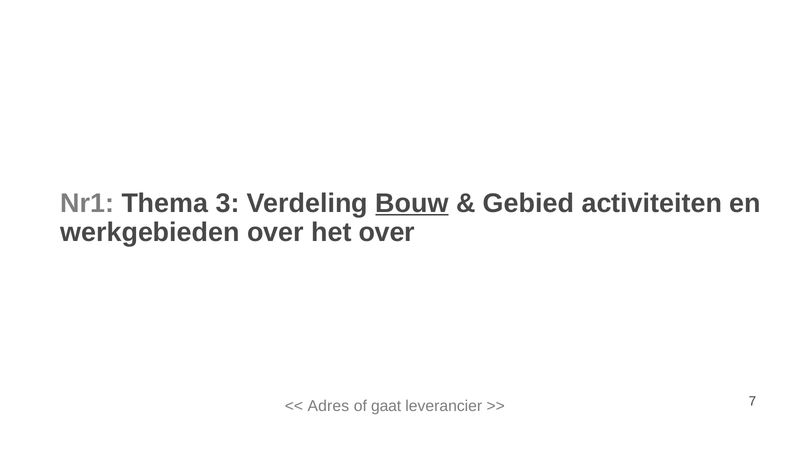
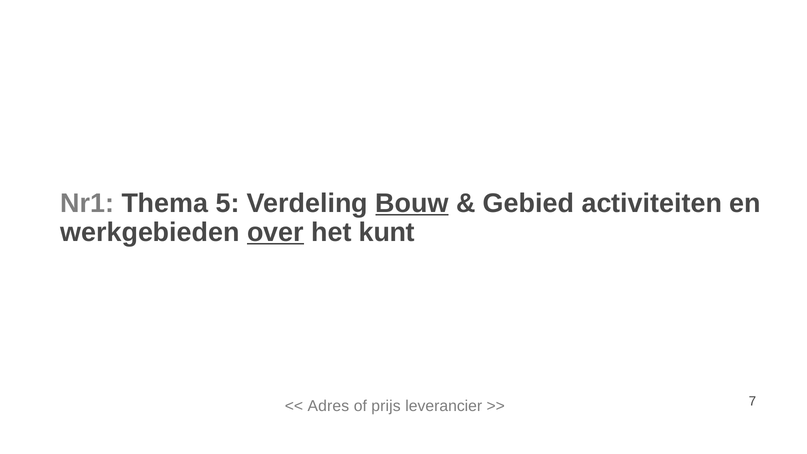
3: 3 -> 5 (228, 203)
over underline: none -> present (275, 232)
het over: over -> kunt (387, 232)
gaat: gaat -> prijs (386, 406)
